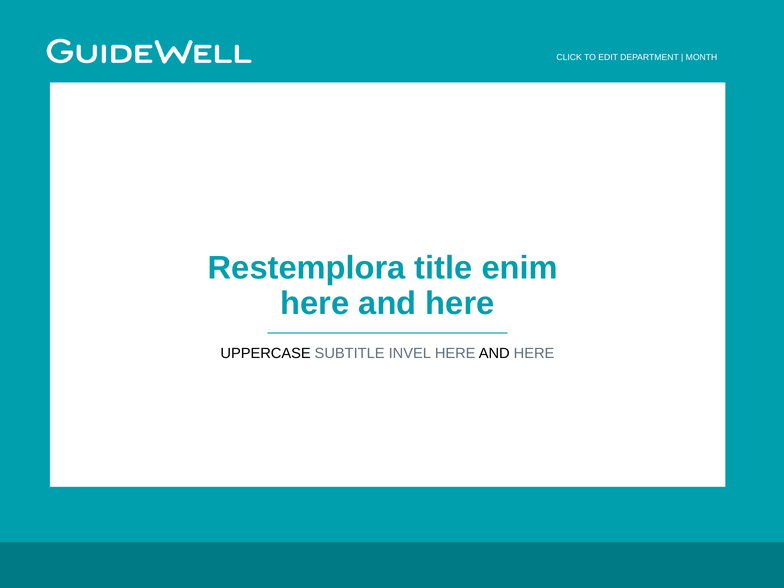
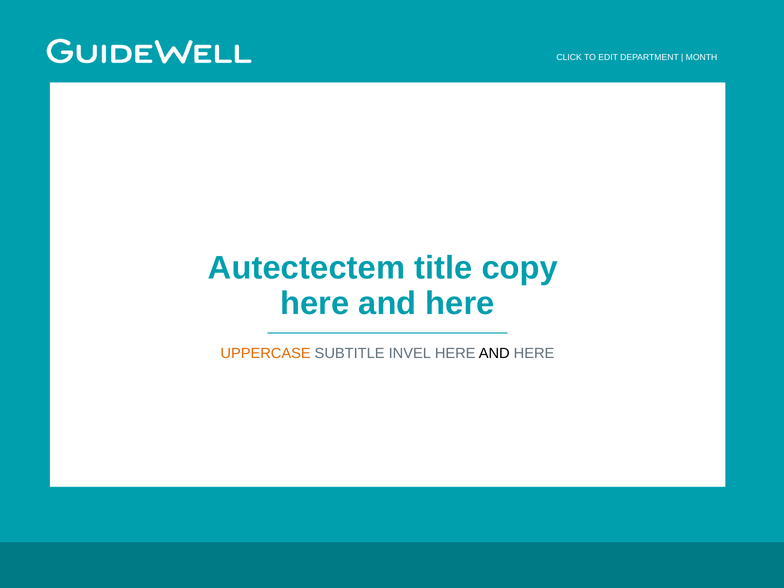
Restemplora: Restemplora -> Autectectem (307, 268)
enim: enim -> copy (520, 268)
UPPERCASE colour: black -> orange (266, 353)
